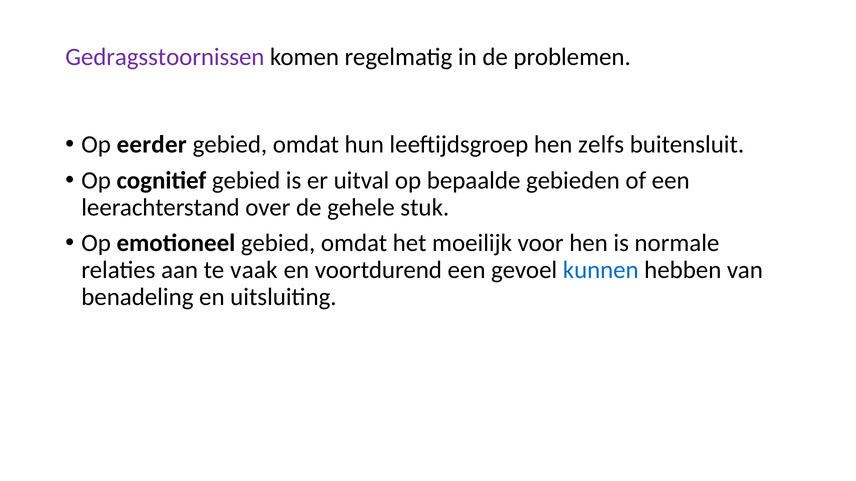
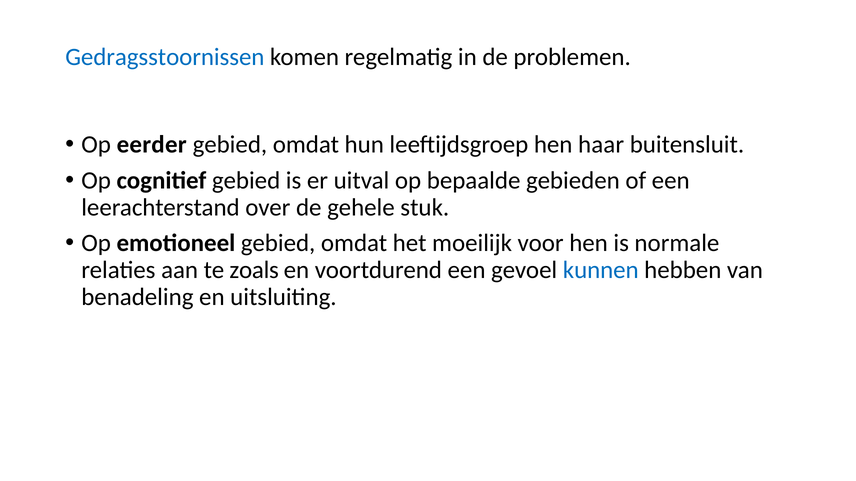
Gedragsstoornissen colour: purple -> blue (165, 57)
zelfs: zelfs -> haar (601, 145)
vaak: vaak -> zoals (254, 270)
